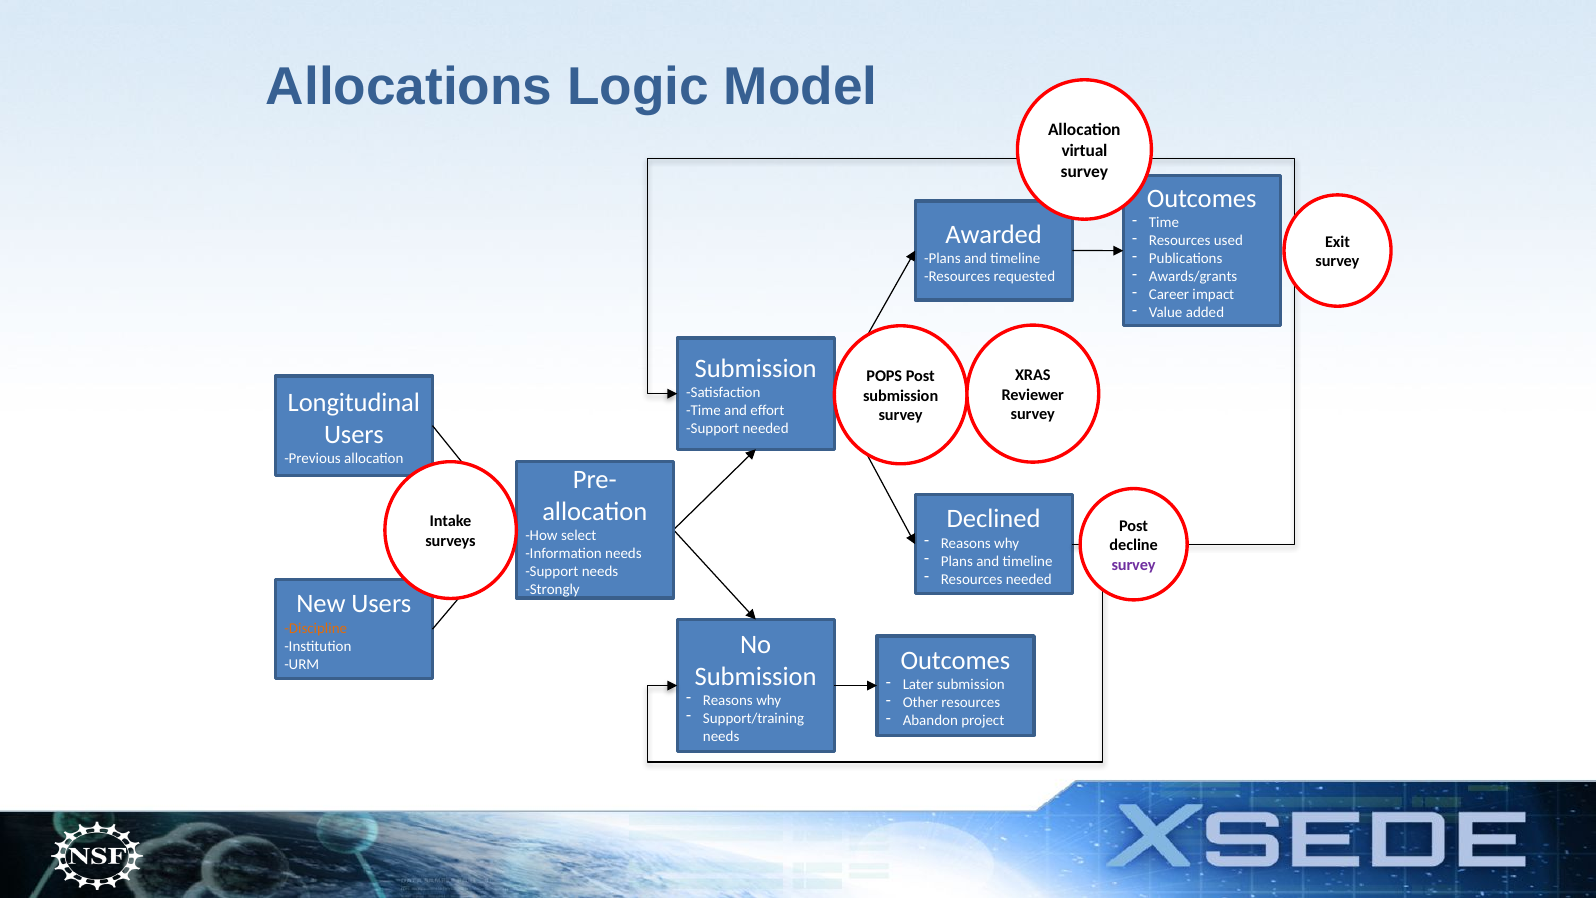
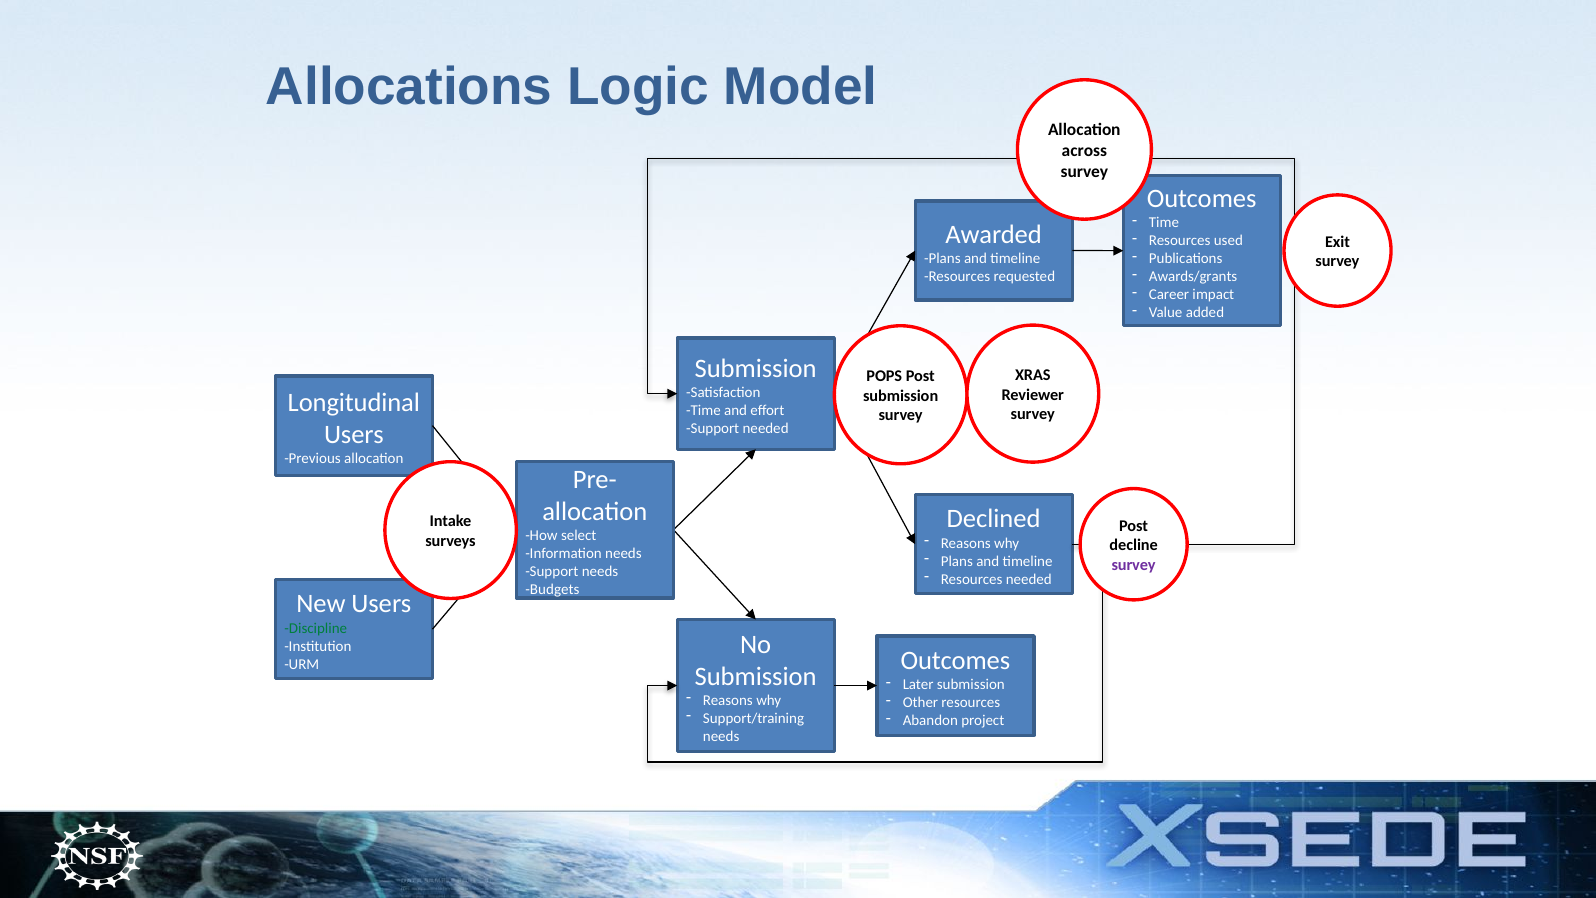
virtual: virtual -> across (1084, 151)
Strongly: Strongly -> Budgets (552, 590)
Discipline colour: orange -> green (316, 628)
